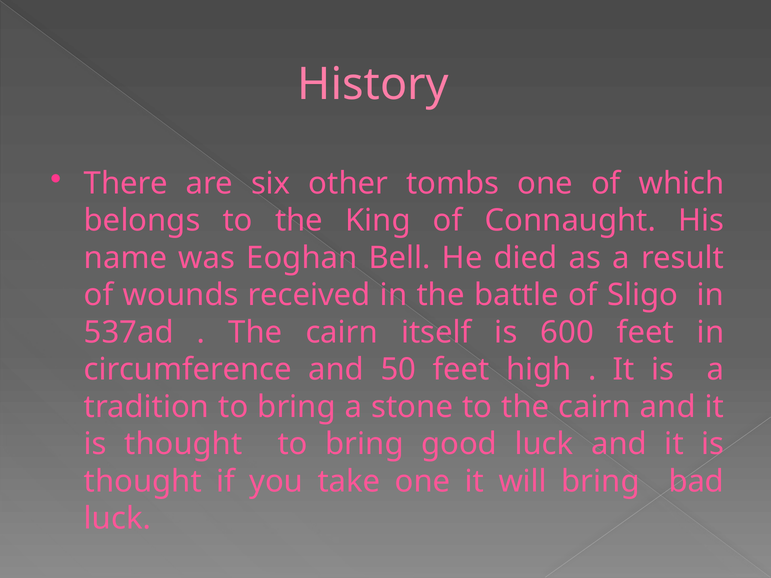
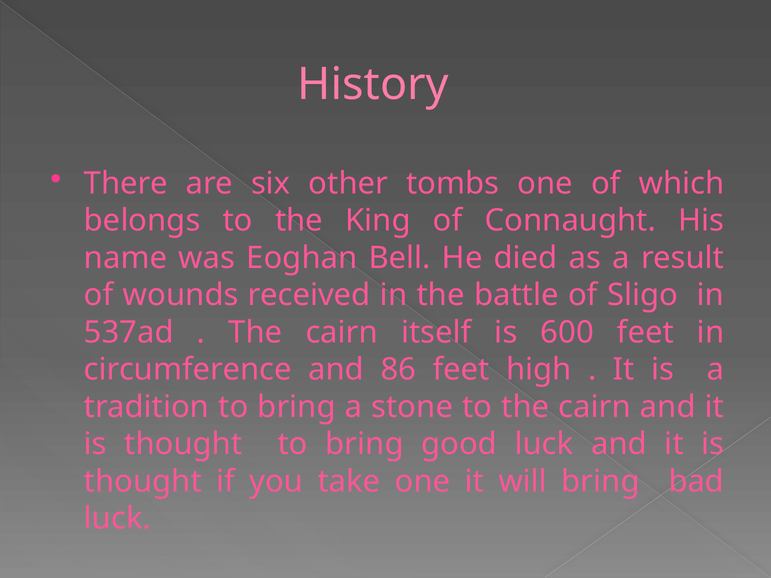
50: 50 -> 86 (398, 370)
